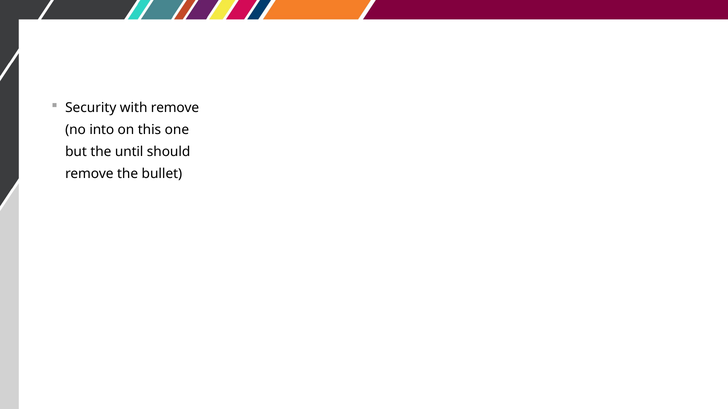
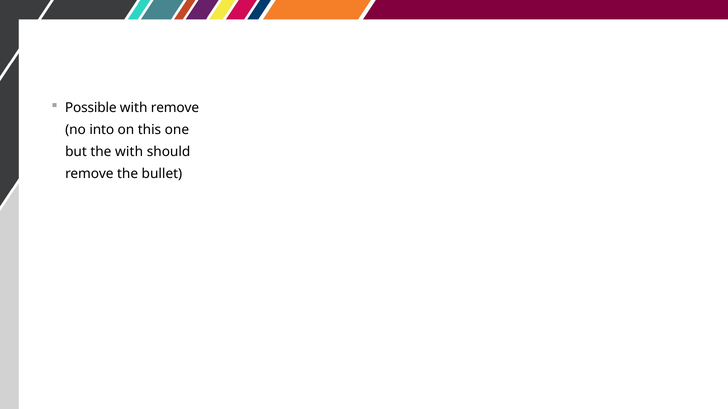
Security: Security -> Possible (91, 108)
the until: until -> with (129, 152)
